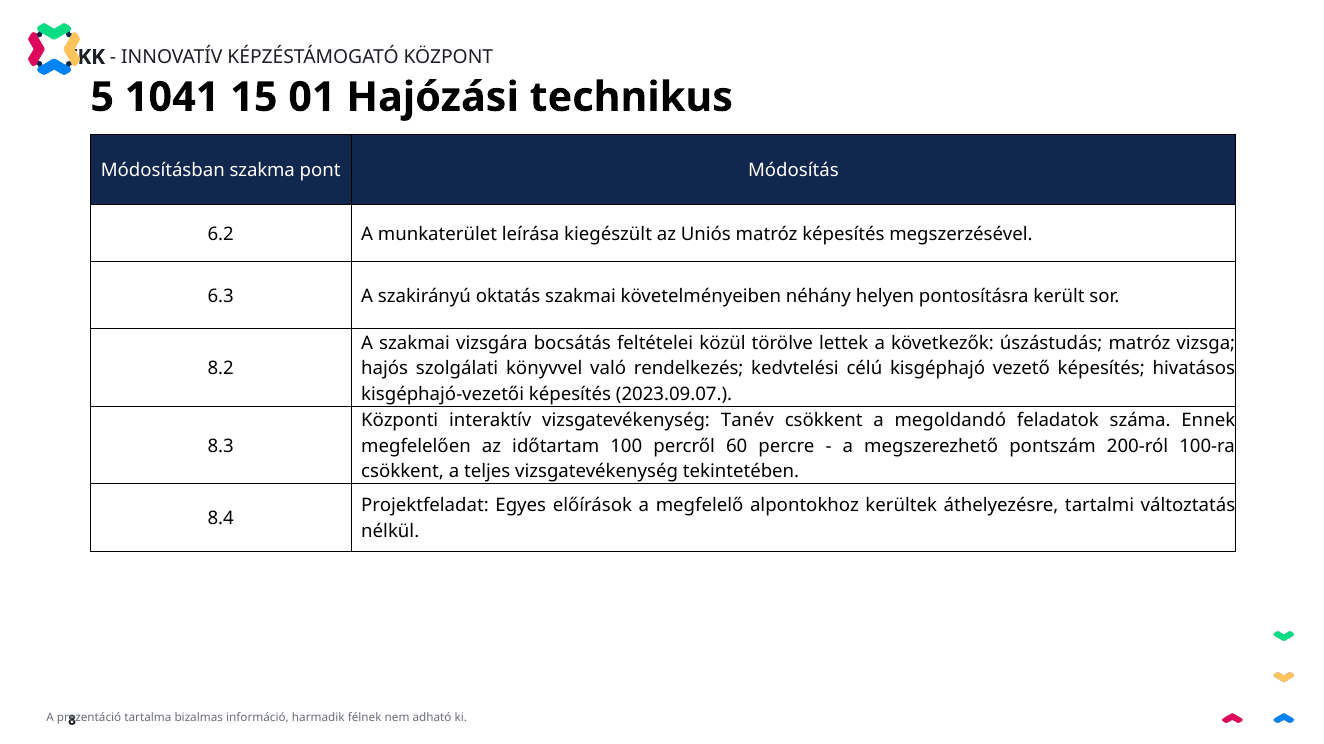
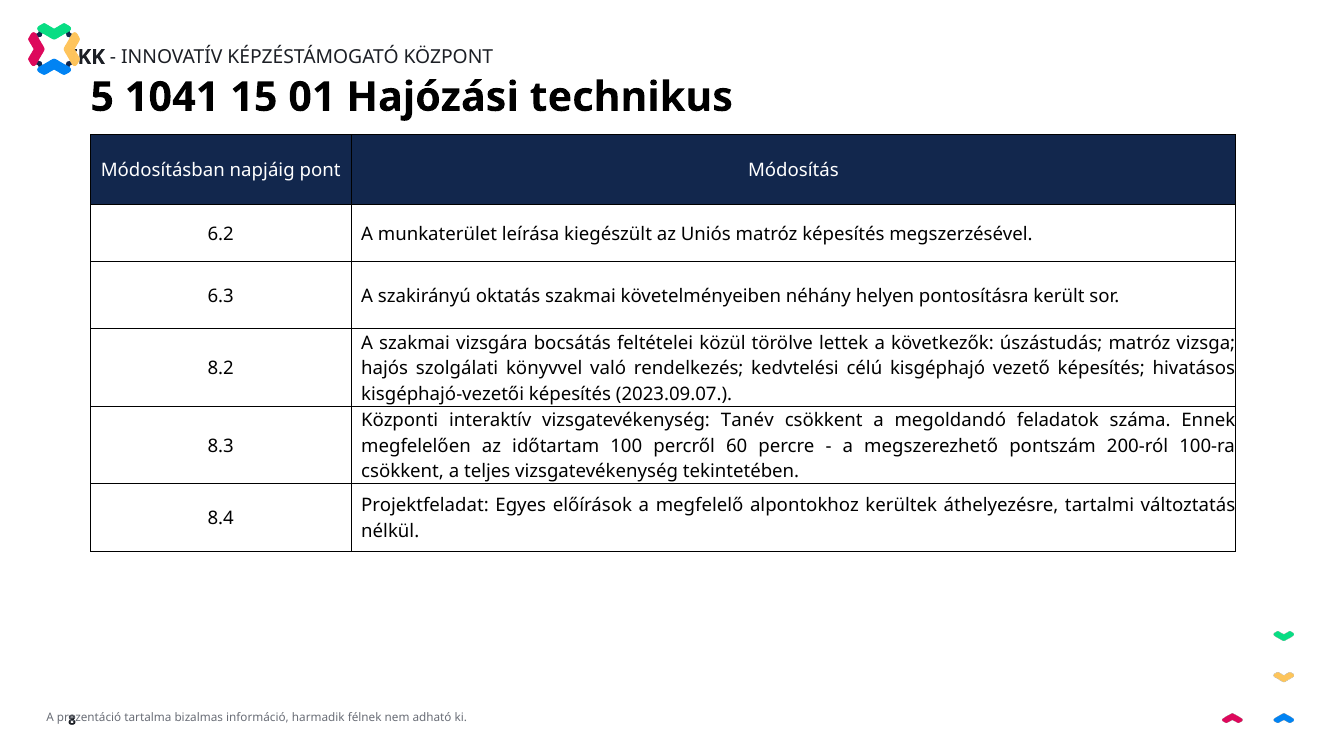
szakma: szakma -> napjáig (262, 171)
